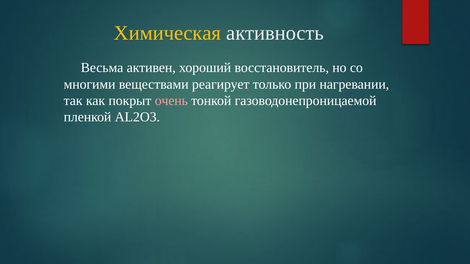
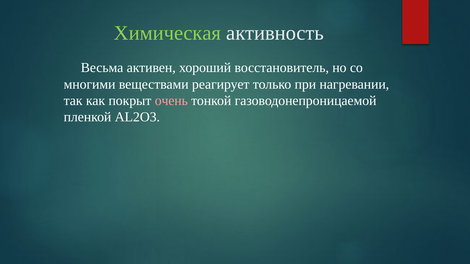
Химическая colour: yellow -> light green (168, 33)
